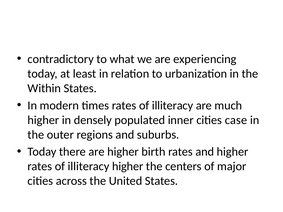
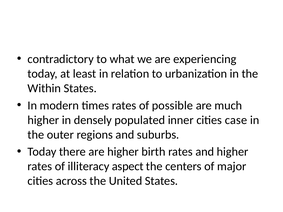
times rates of illiteracy: illiteracy -> possible (172, 106)
illiteracy higher: higher -> aspect (128, 167)
